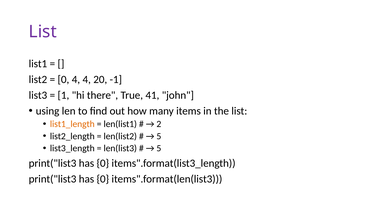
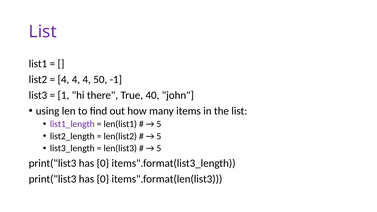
0: 0 -> 4 (63, 80)
20: 20 -> 50 (100, 80)
41: 41 -> 40 (152, 95)
list1_length colour: orange -> purple (72, 124)
2: 2 -> 5 (159, 124)
